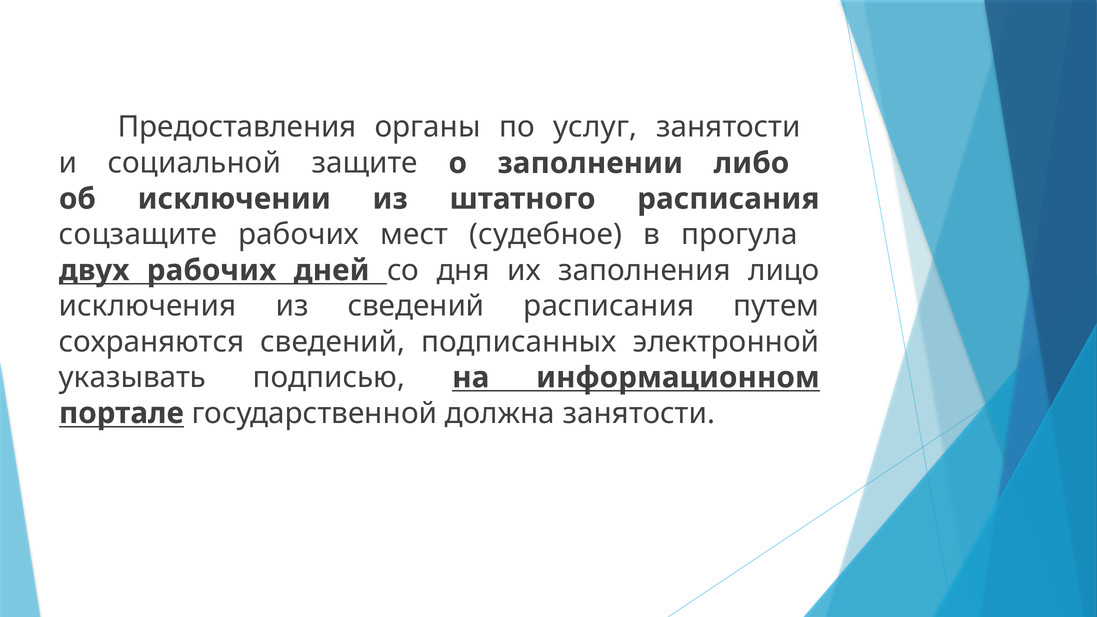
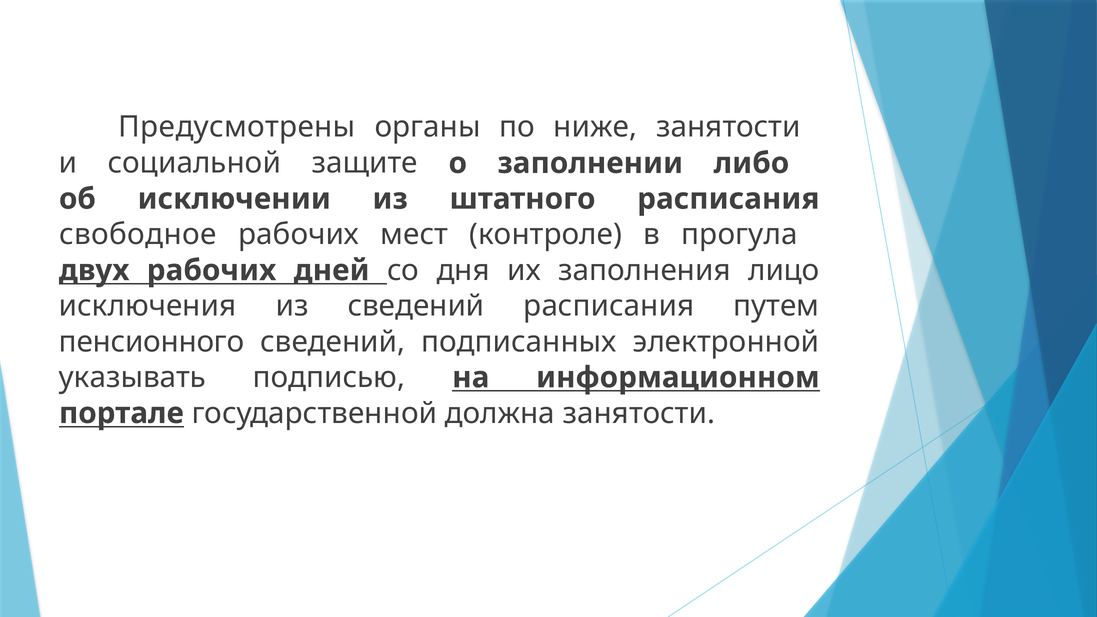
Предоставления: Предоставления -> Предусмотрены (237, 127)
услуг: услуг -> ниже (595, 127)
соцзащите: соцзащите -> свободное (138, 235)
судебное: судебное -> контроле (546, 235)
сохраняются: сохраняются -> пенсионного (152, 342)
